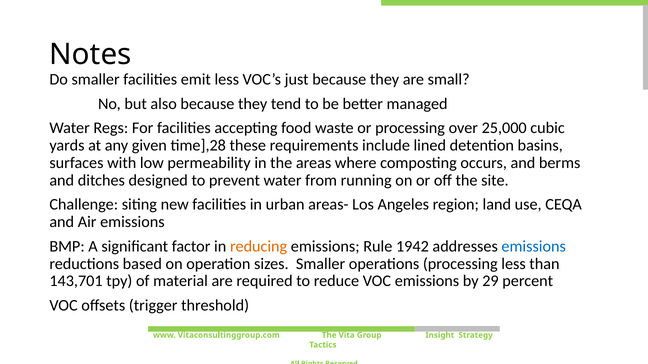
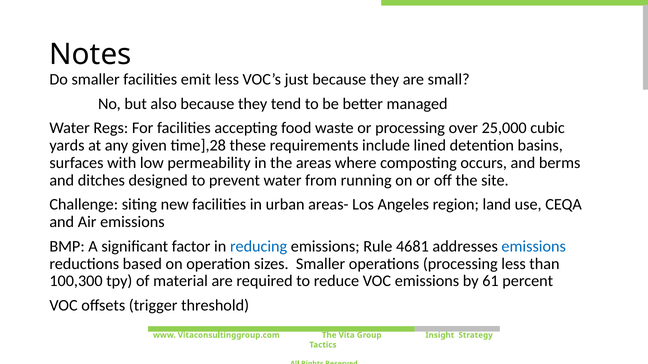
reducing colour: orange -> blue (259, 247)
1942: 1942 -> 4681 (412, 247)
143,701: 143,701 -> 100,300 (76, 282)
29: 29 -> 61 (490, 282)
